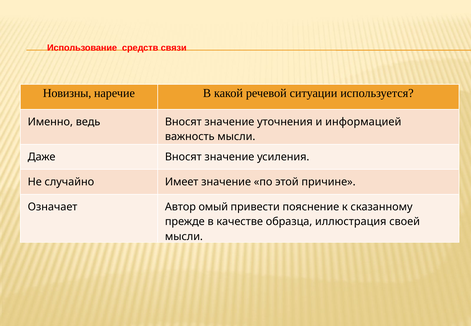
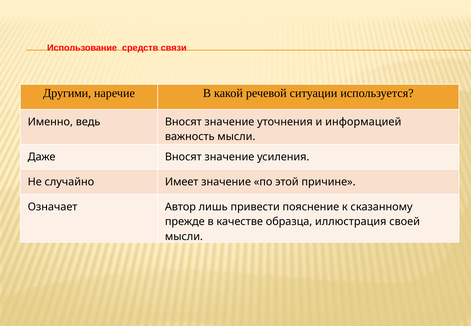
Новизны: Новизны -> Другими (67, 93)
омый: омый -> лишь (213, 207)
